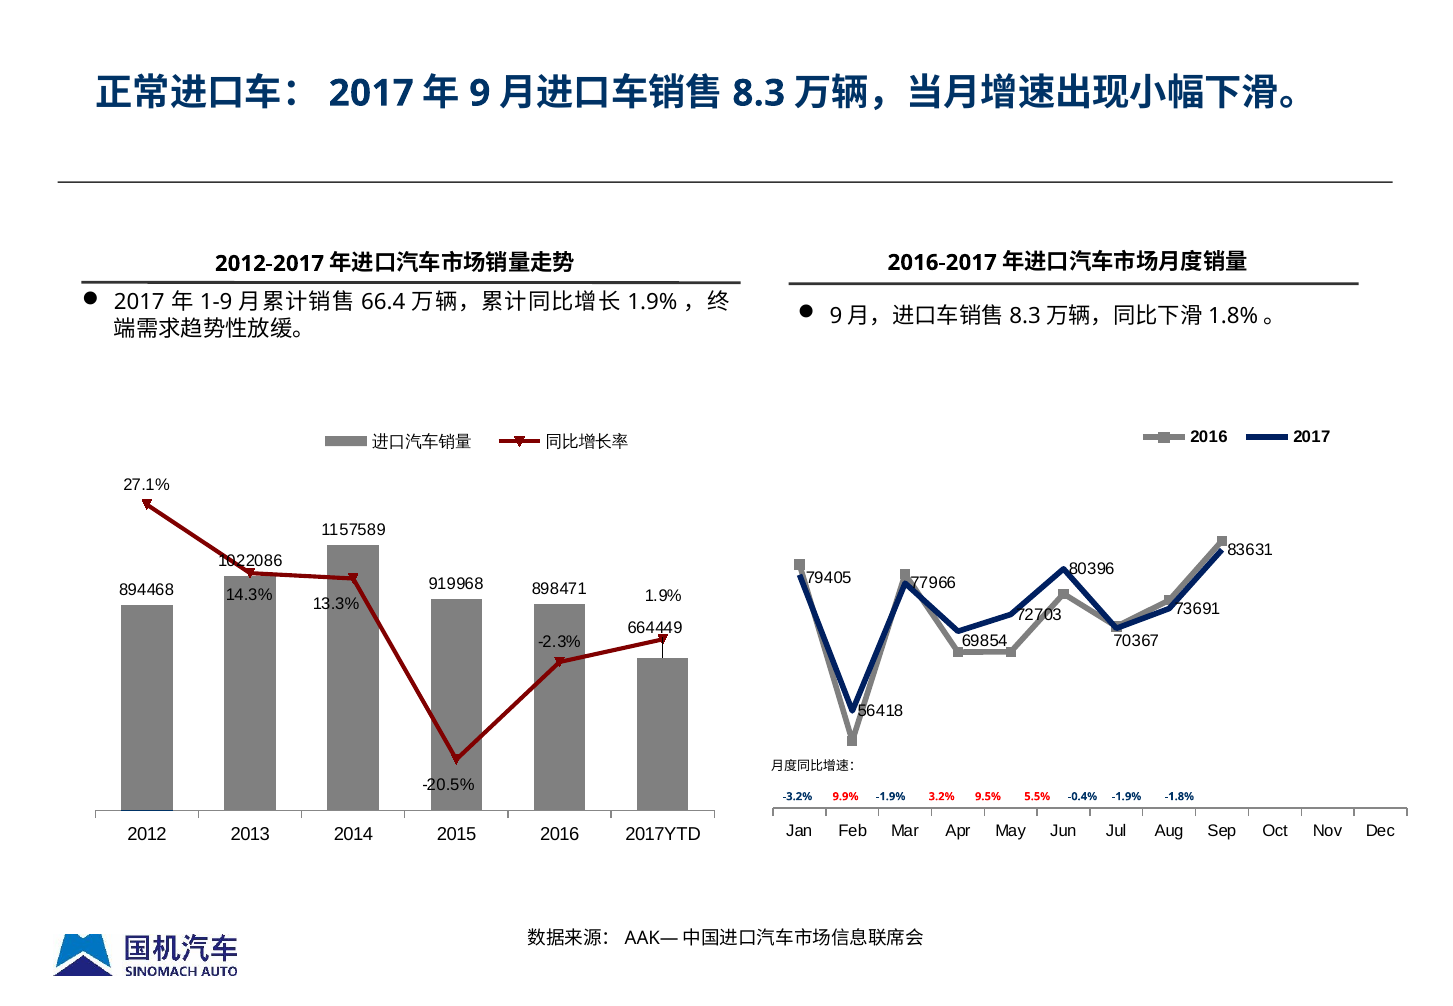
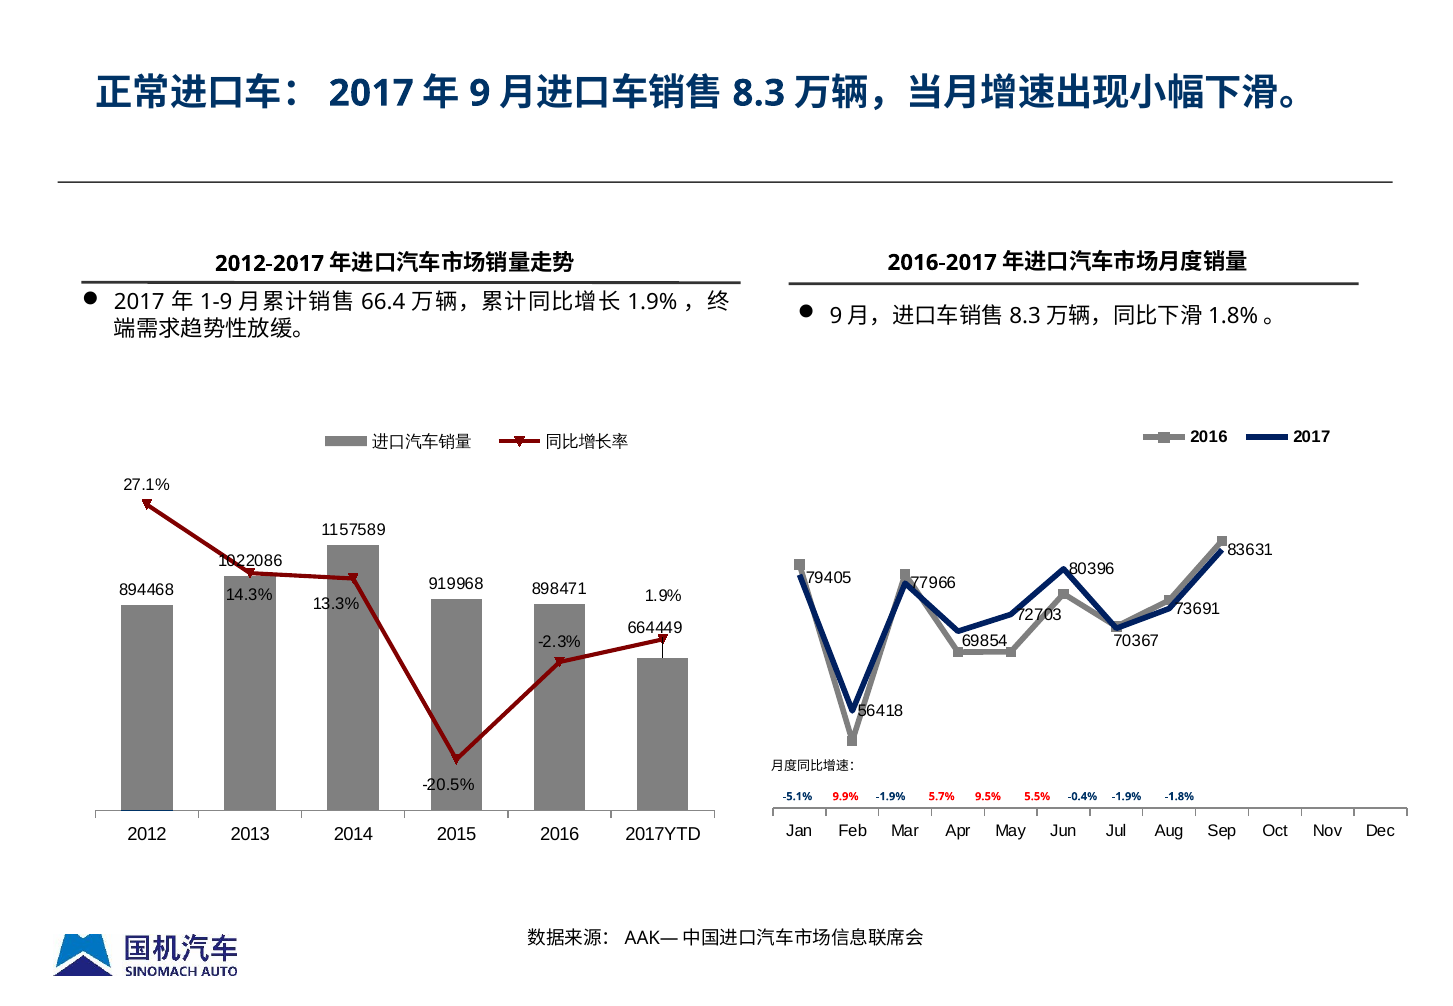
-3.2%: -3.2% -> -5.1% (797, 796)
3.2%: 3.2% -> 5.7% (942, 796)
